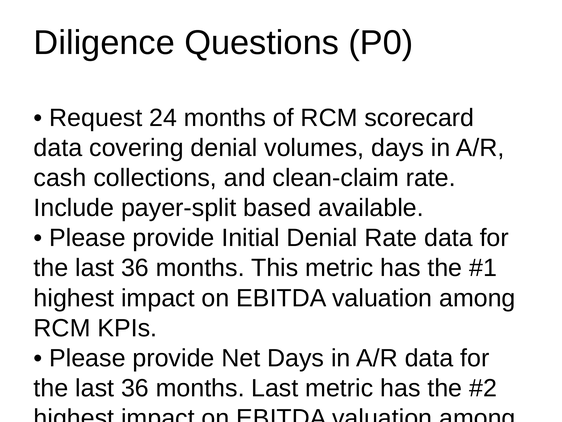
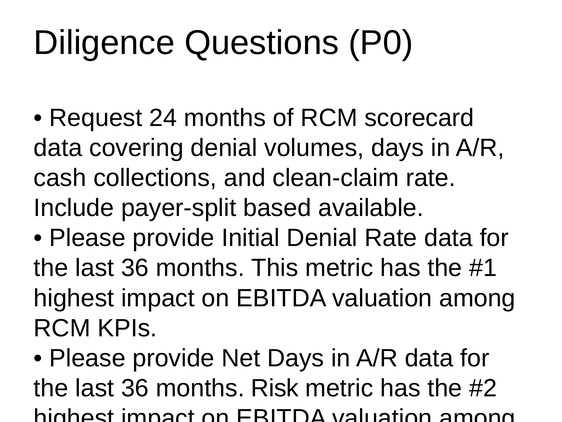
months Last: Last -> Risk (275, 388)
